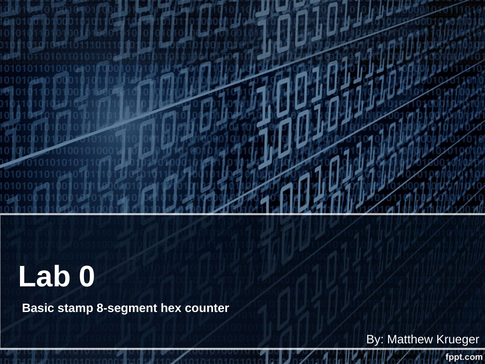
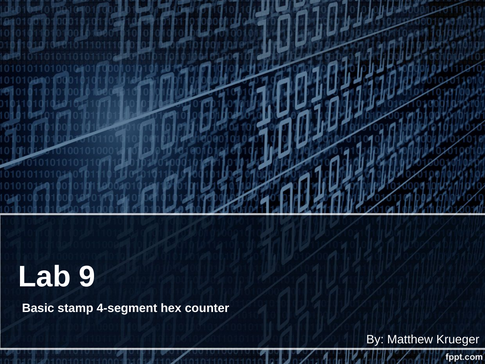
0: 0 -> 9 (87, 276)
8-segment: 8-segment -> 4-segment (127, 308)
